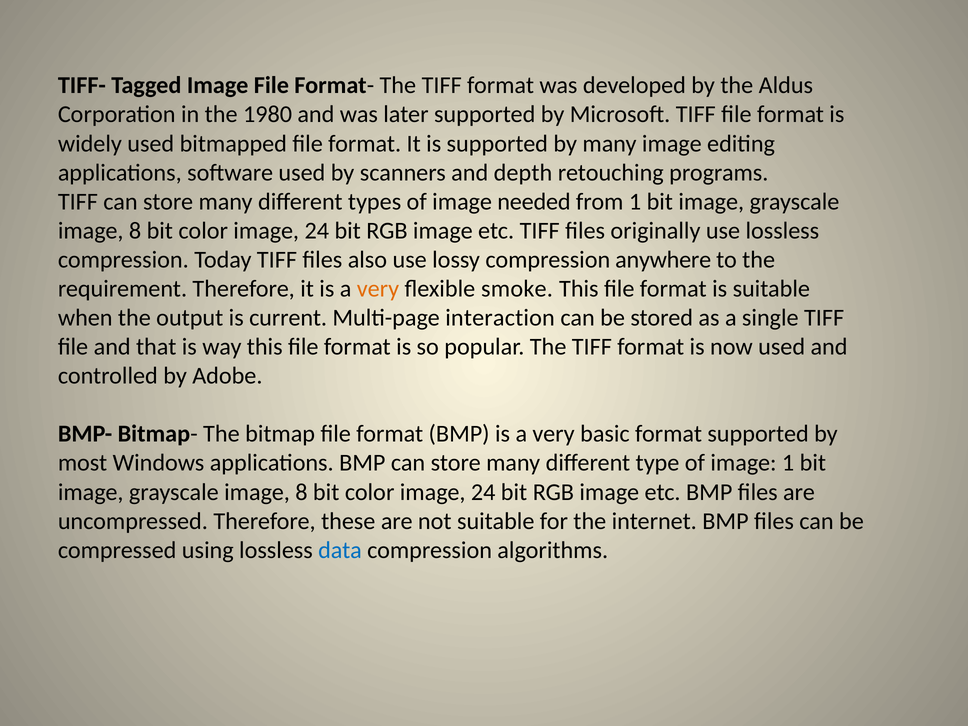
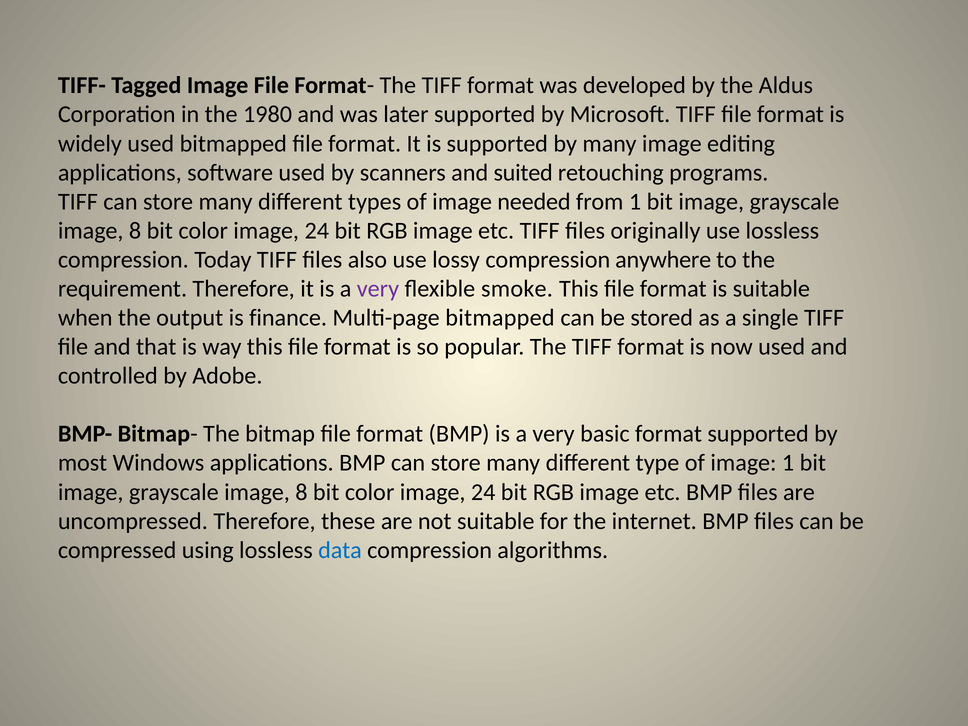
depth: depth -> suited (523, 173)
very colour: orange -> purple (378, 289)
current: current -> finance (288, 318)
Multi-page interaction: interaction -> bitmapped (500, 318)
